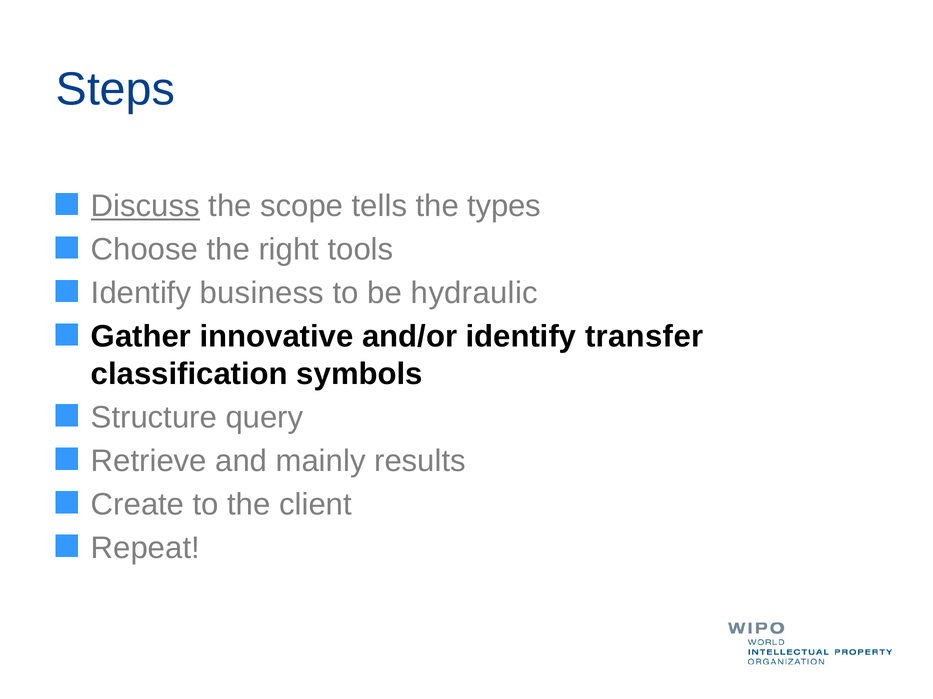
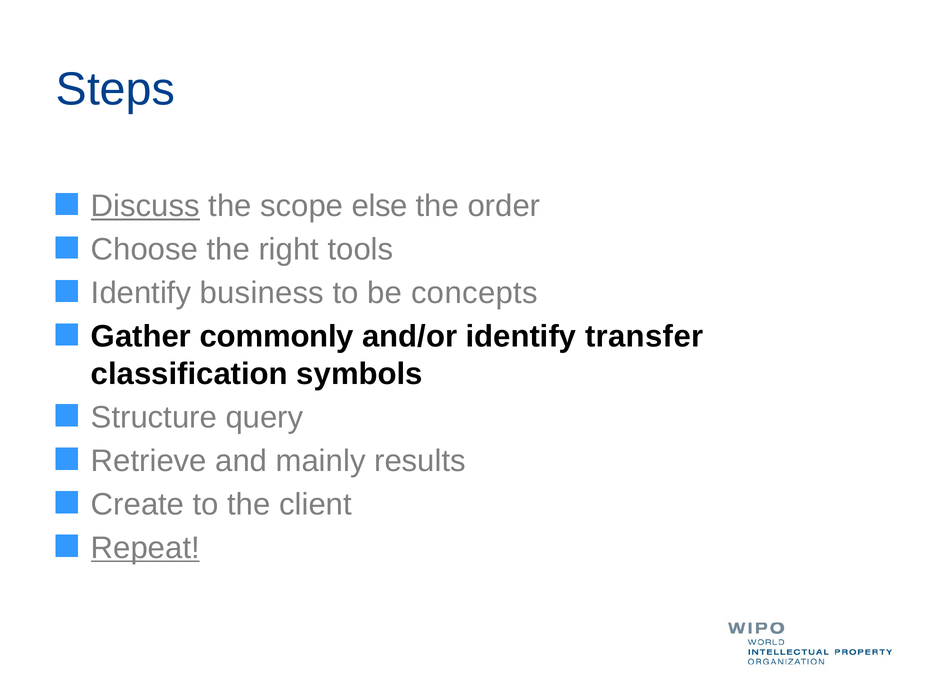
tells: tells -> else (380, 206)
types: types -> order (504, 206)
hydraulic: hydraulic -> concepts (474, 294)
innovative: innovative -> commonly (277, 337)
Repeat underline: none -> present (145, 548)
